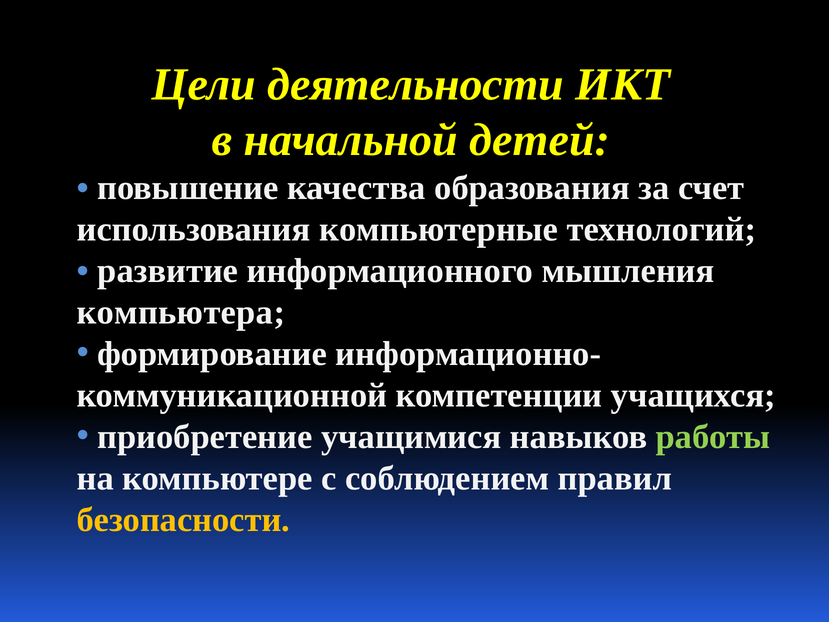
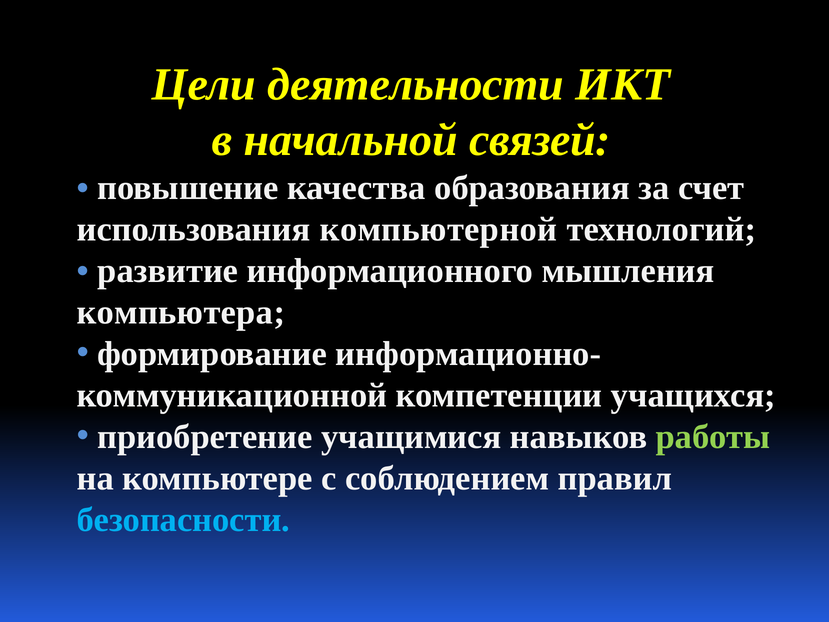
детей: детей -> связей (540, 140)
компьютерные: компьютерные -> компьютерной (439, 229)
безопасности colour: yellow -> light blue (183, 519)
